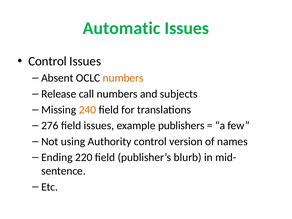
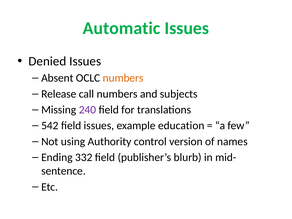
Control: Control -> Denied (47, 61)
240 colour: orange -> purple (87, 110)
276: 276 -> 542 (50, 126)
publishers: publishers -> education (181, 126)
220: 220 -> 332 (84, 157)
